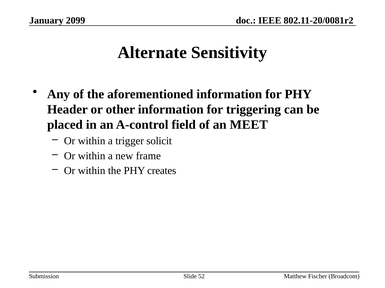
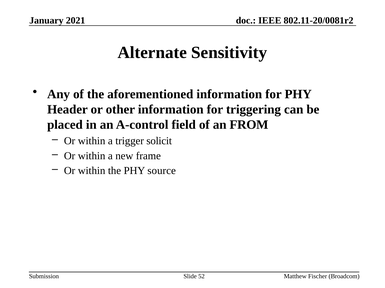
2099: 2099 -> 2021 (76, 21)
MEET: MEET -> FROM (249, 125)
creates: creates -> source (162, 171)
